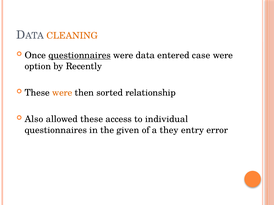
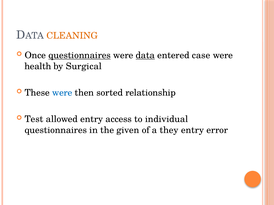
data underline: none -> present (145, 55)
option: option -> health (38, 66)
Recently: Recently -> Surgical (84, 66)
were colour: orange -> blue (62, 93)
Also: Also -> Test (34, 119)
allowed these: these -> entry (92, 119)
